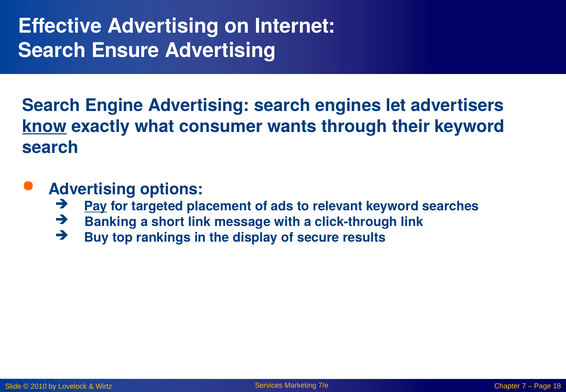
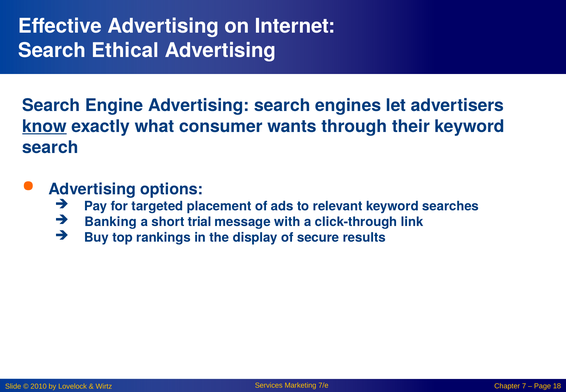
Ensure: Ensure -> Ethical (125, 51)
Pay underline: present -> none (96, 206)
short link: link -> trial (200, 222)
